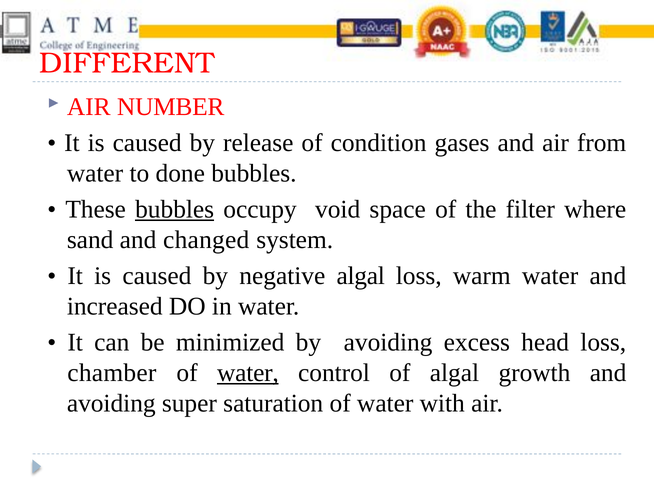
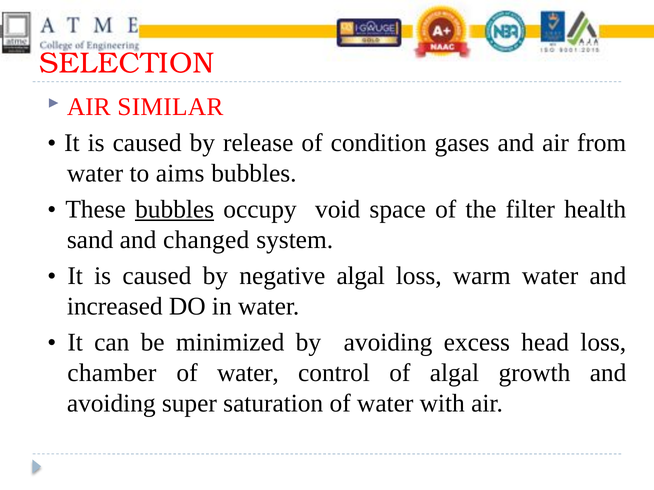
DIFFERENT: DIFFERENT -> SELECTION (127, 63)
NUMBER: NUMBER -> SIMILAR (170, 107)
done: done -> aims (180, 174)
where: where -> health (595, 210)
water underline: present -> none (248, 373)
